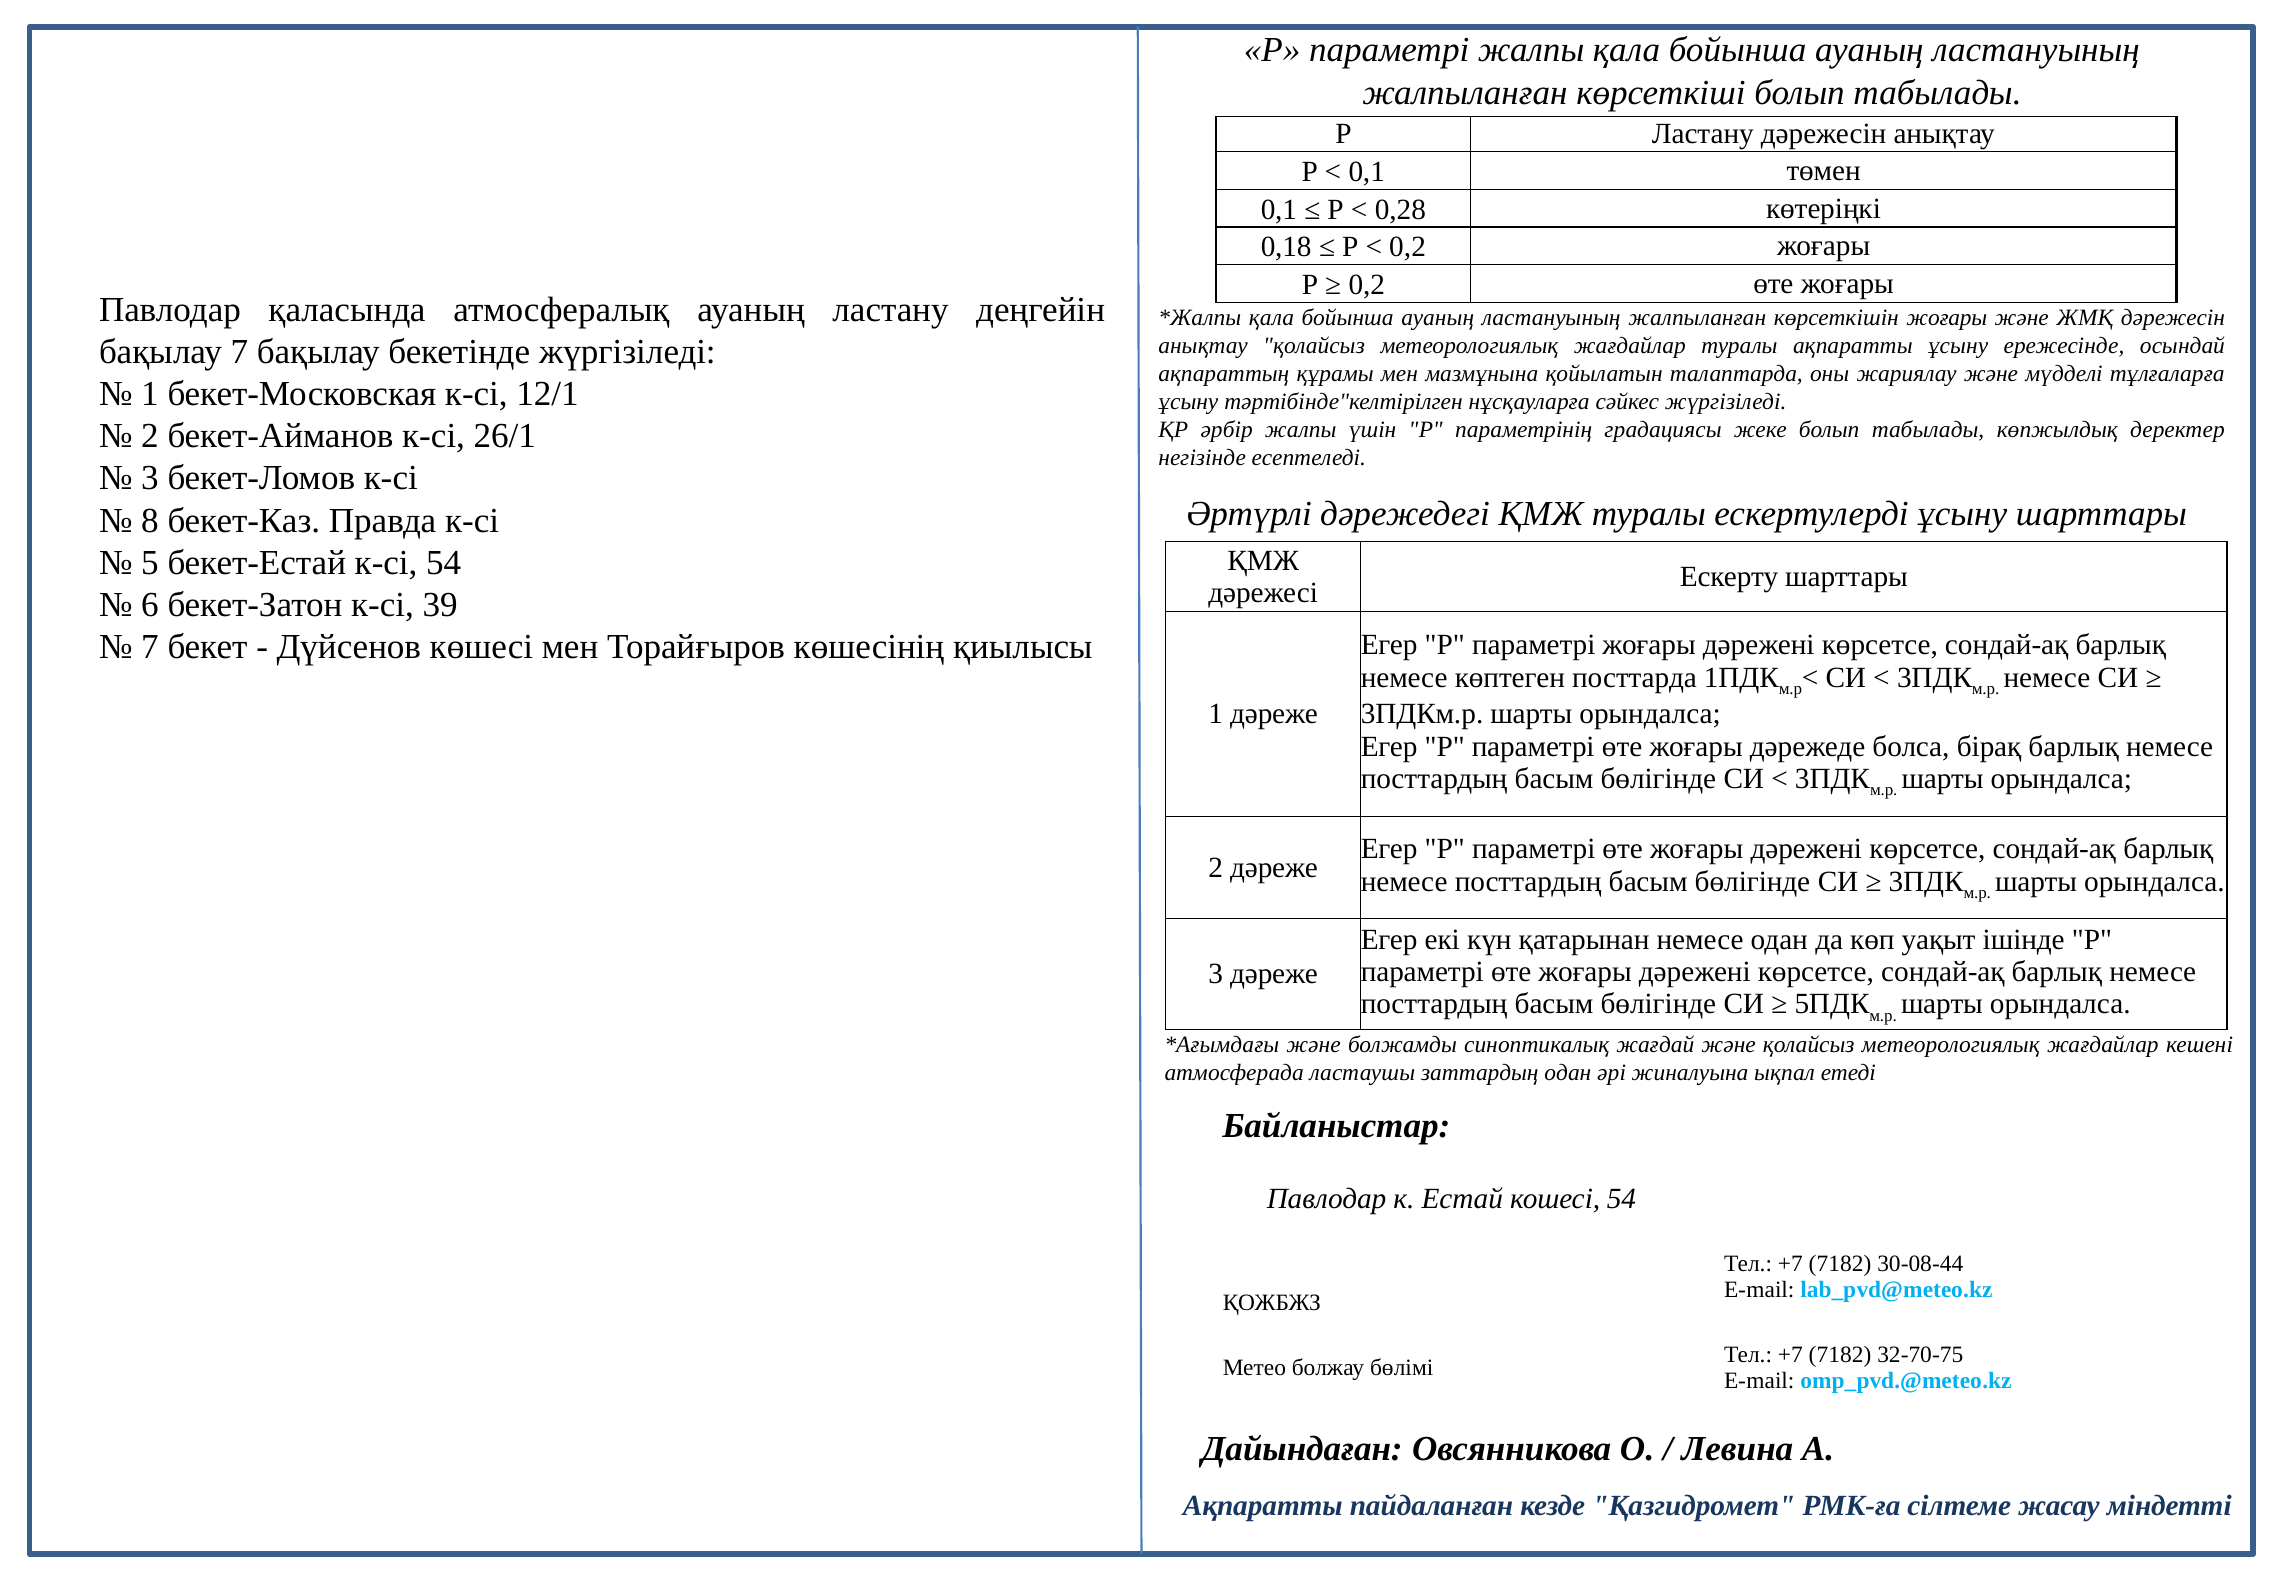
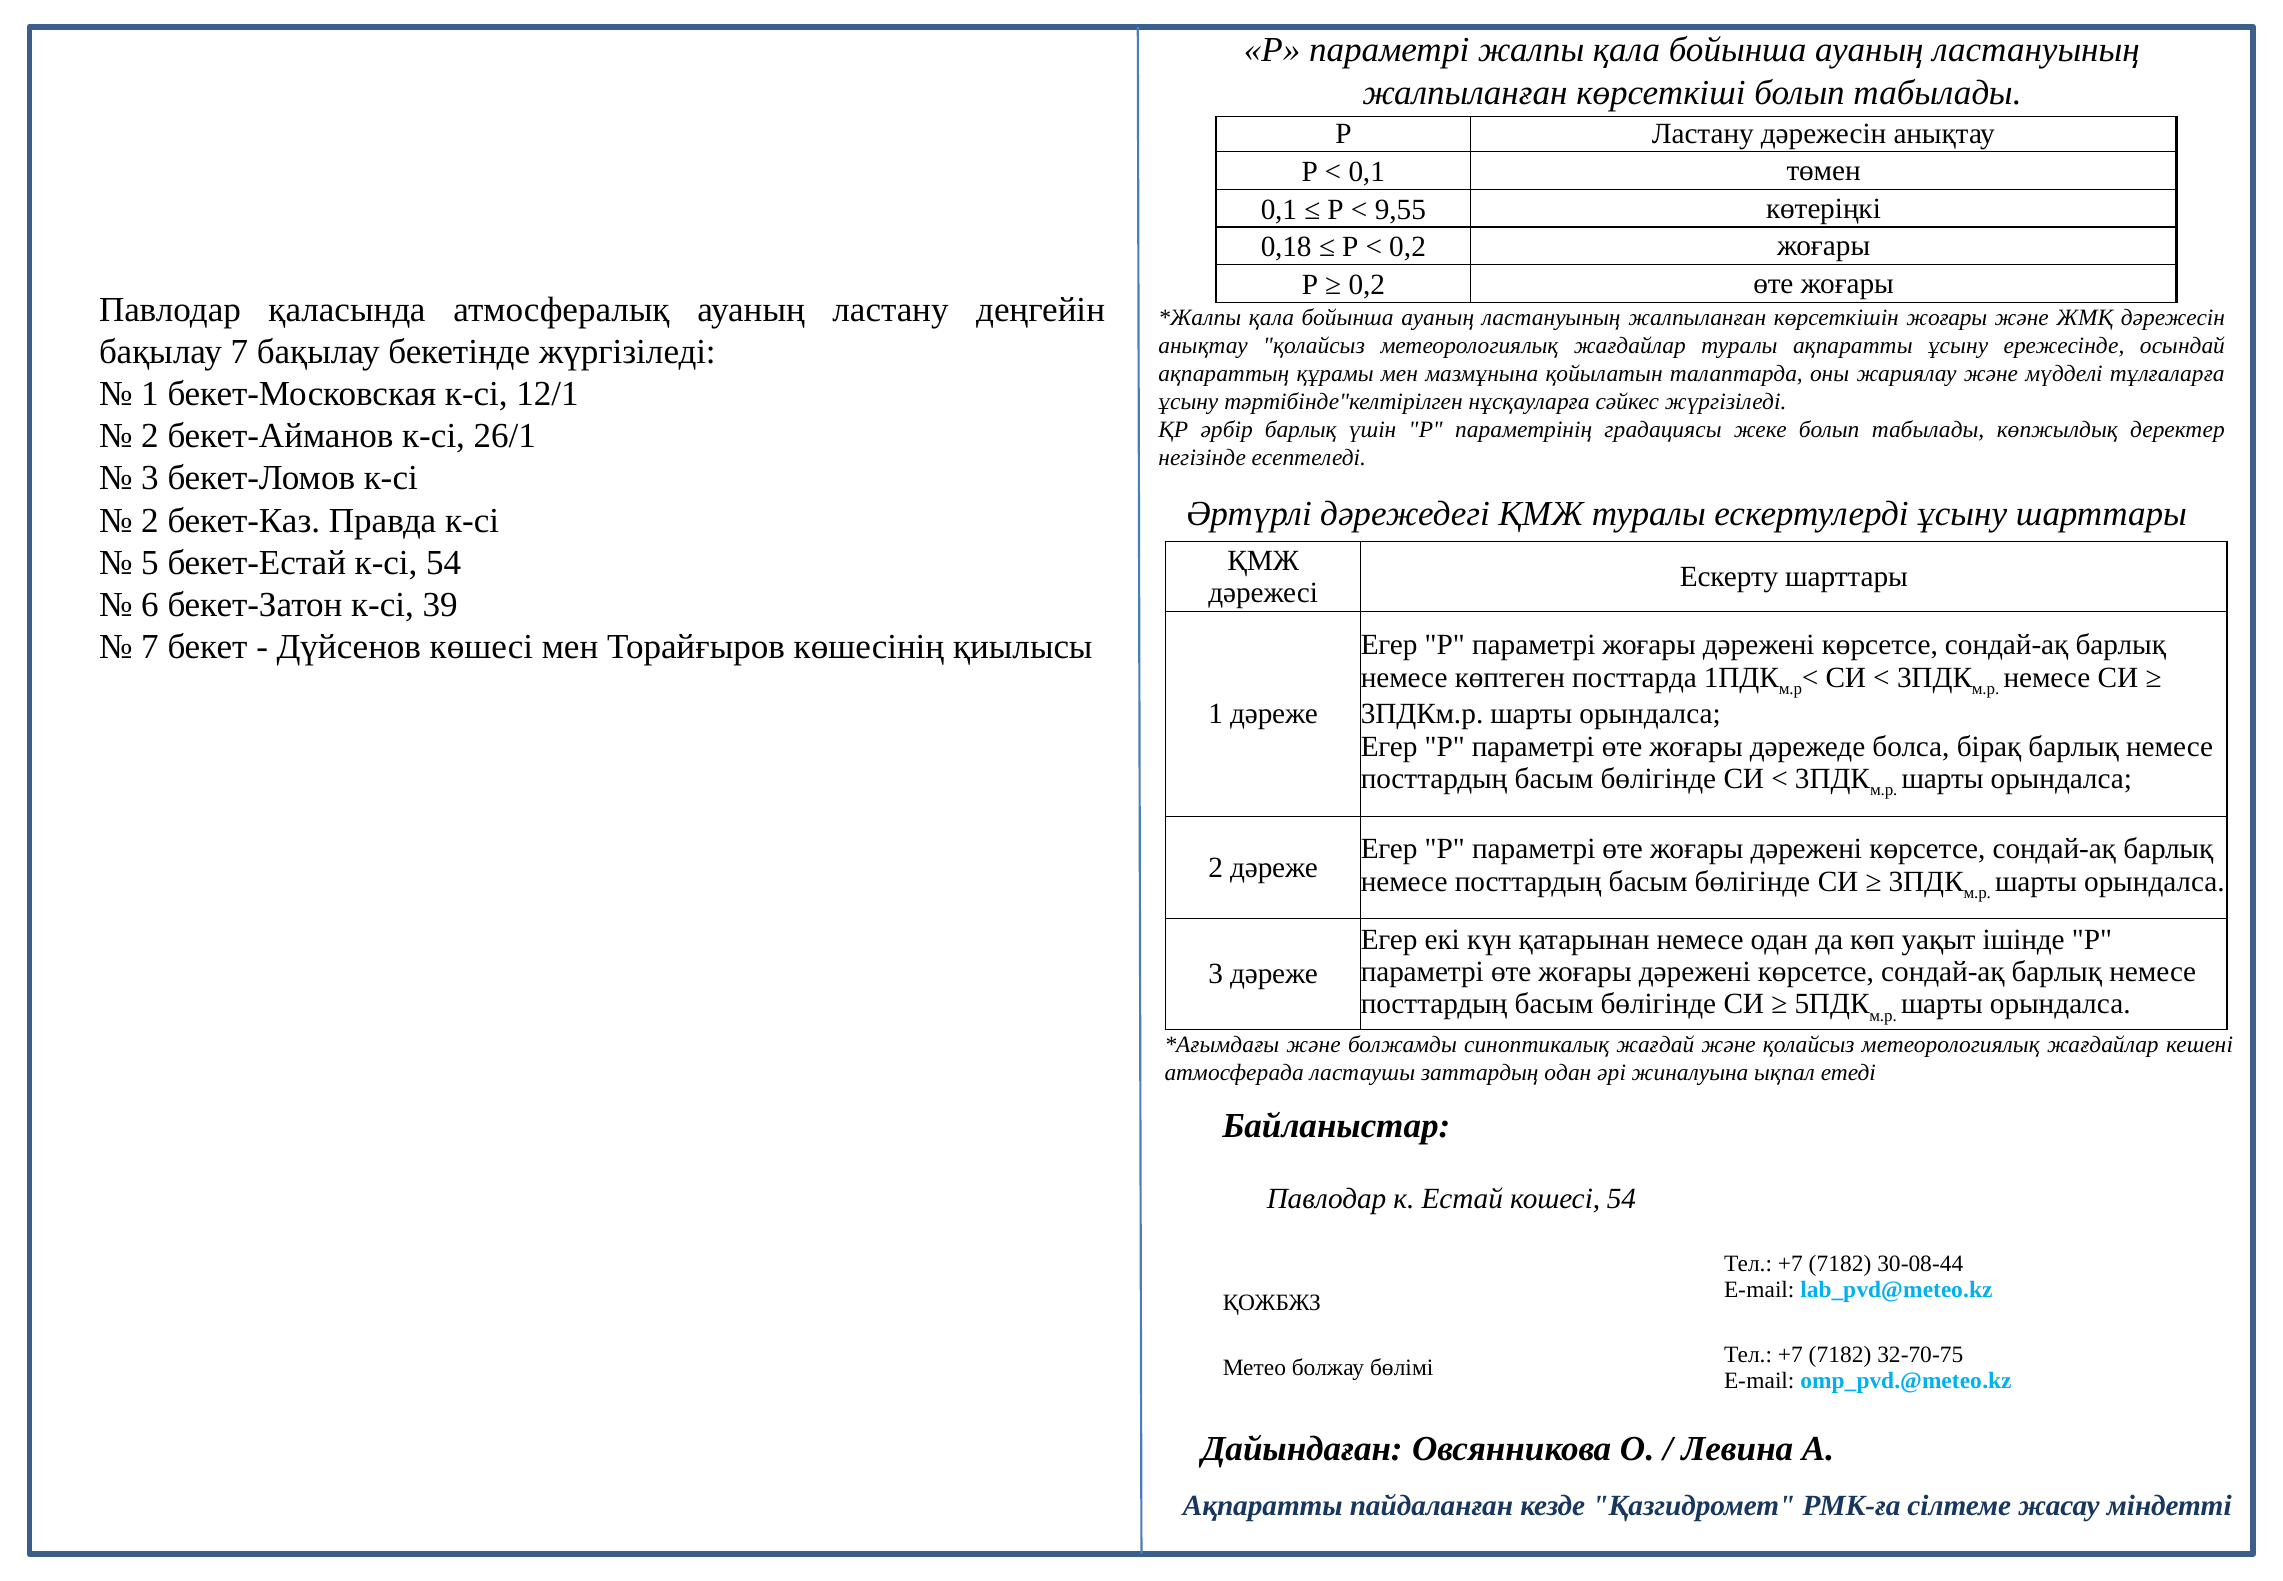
0,28: 0,28 -> 9,55 (1400, 210)
әрбір жалпы: жалпы -> барлық (1301, 430)
8: 8 -> 2 (150, 520)
